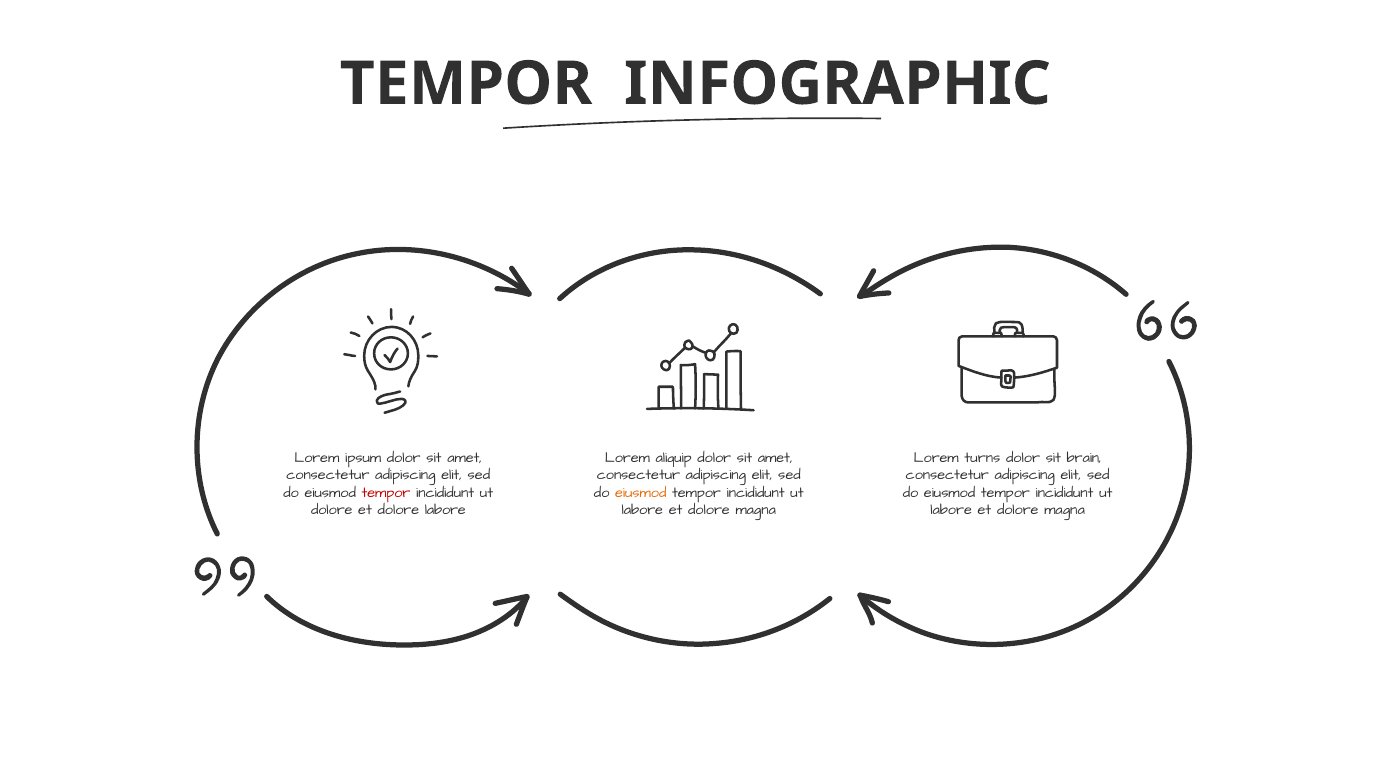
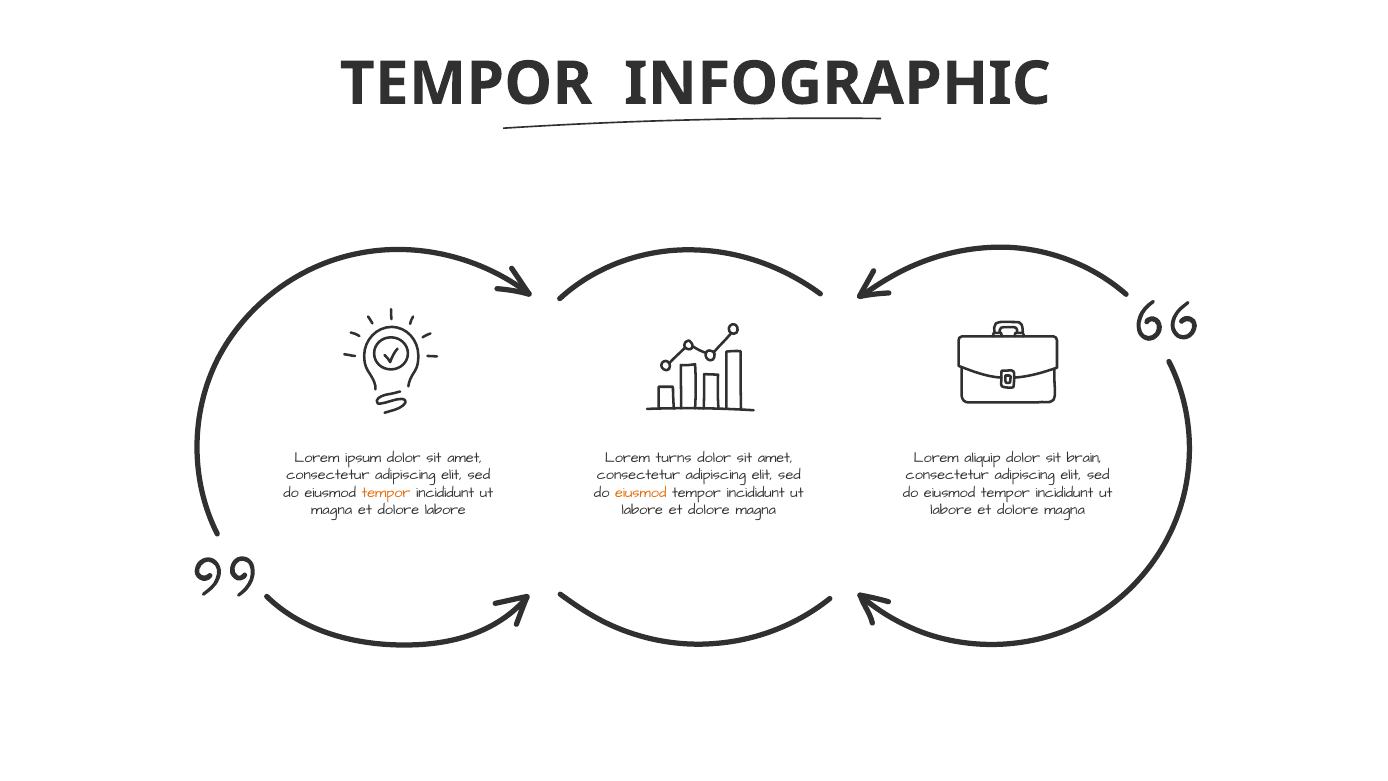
aliquip: aliquip -> turns (674, 458)
turns: turns -> aliquip (982, 458)
tempor colour: red -> orange (386, 492)
dolore: dolore -> magna (332, 510)
